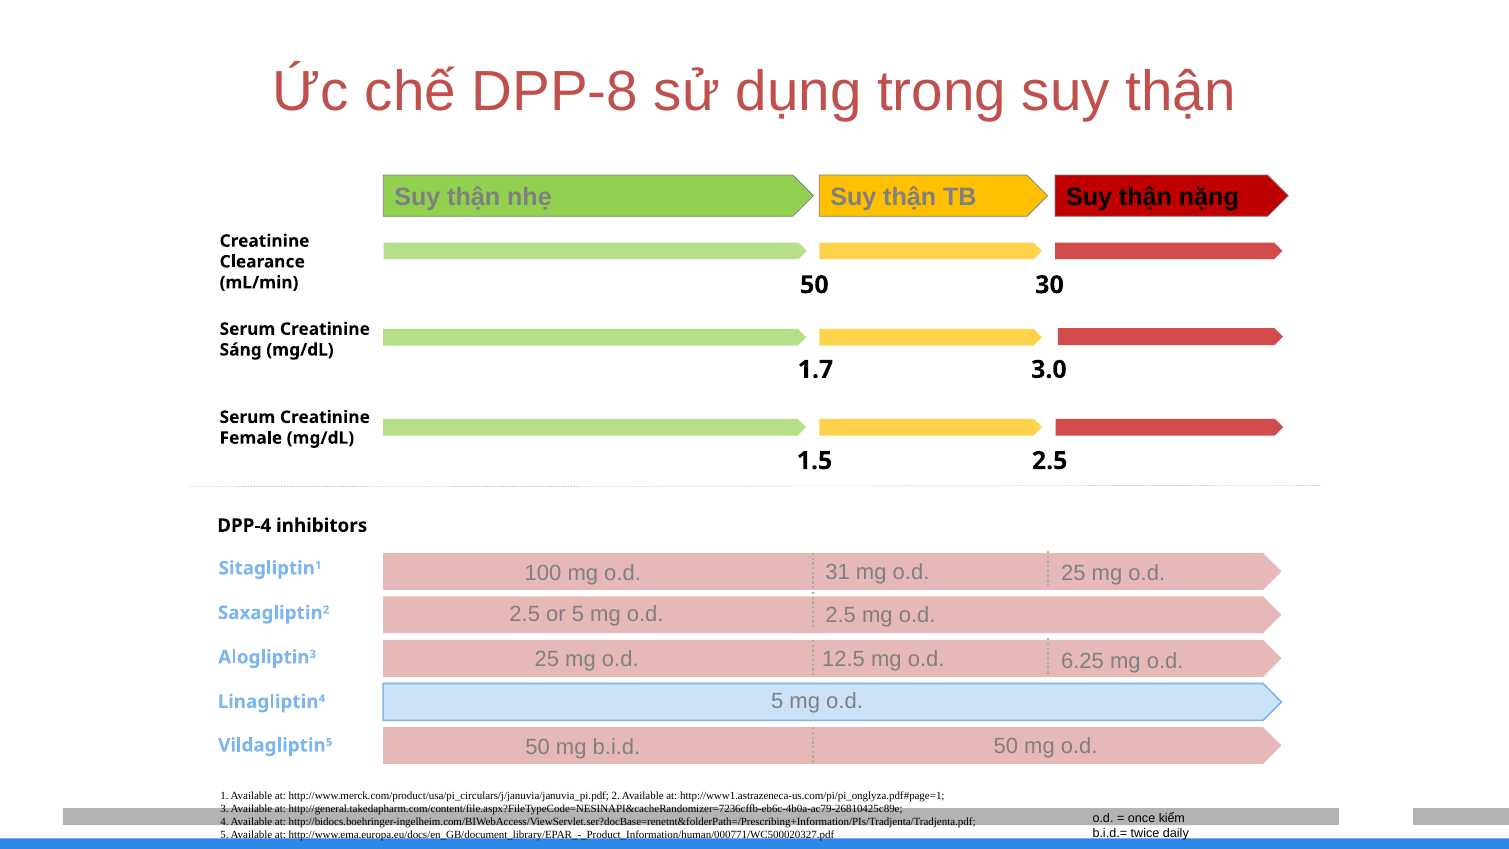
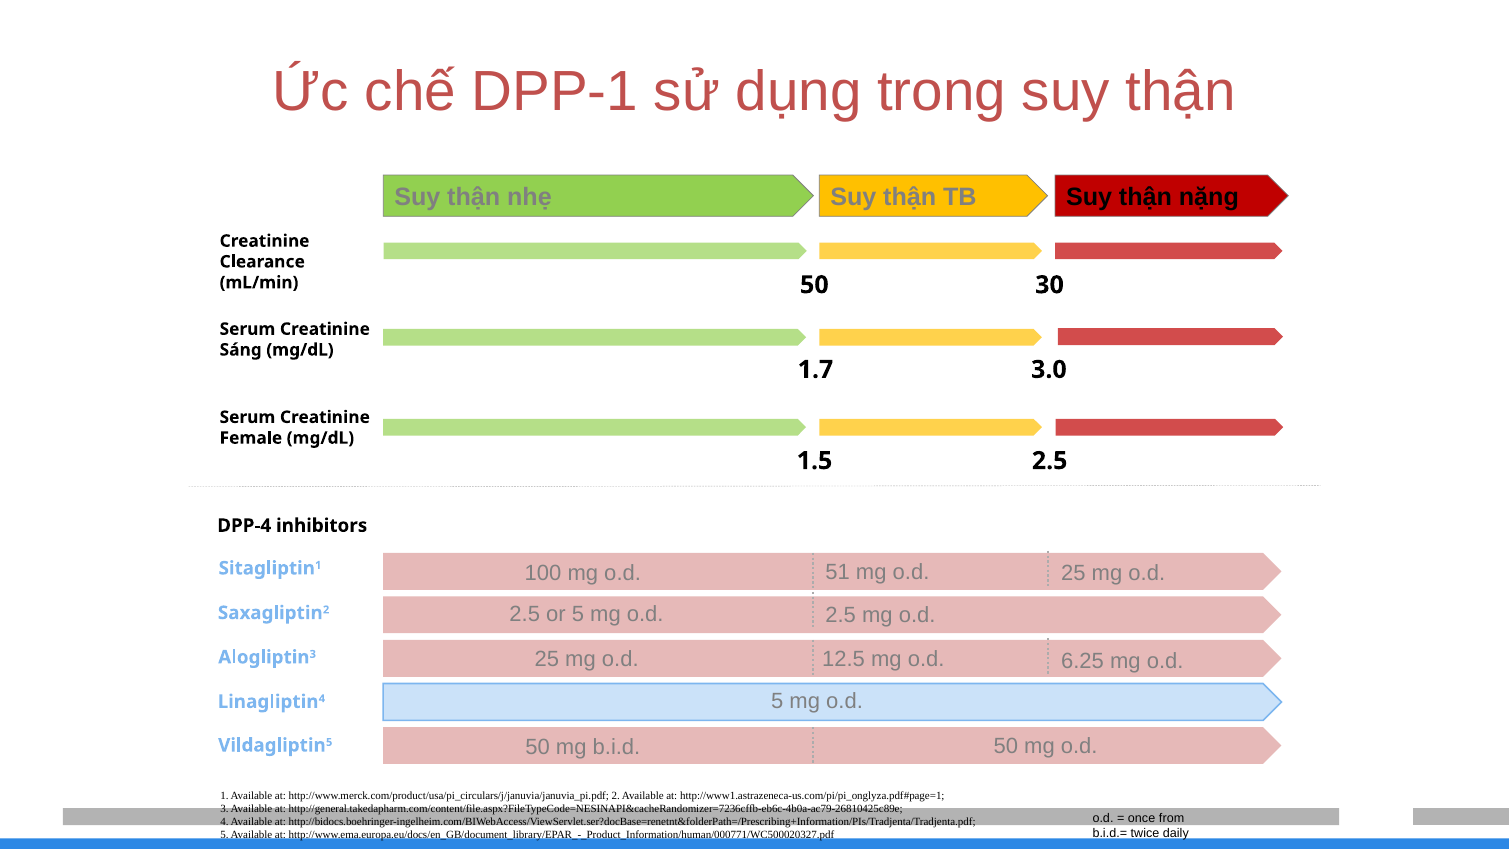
DPP-8: DPP-8 -> DPP-1 (555, 92)
31: 31 -> 51 (838, 572)
kiểm: kiểm -> from (1172, 818)
